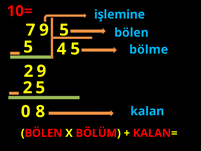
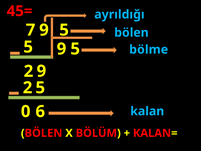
10=: 10= -> 45= (20, 11)
işlemine: işlemine -> ayrıldığı (119, 14)
4: 4 -> 9 (61, 49)
8: 8 -> 6 (40, 111)
